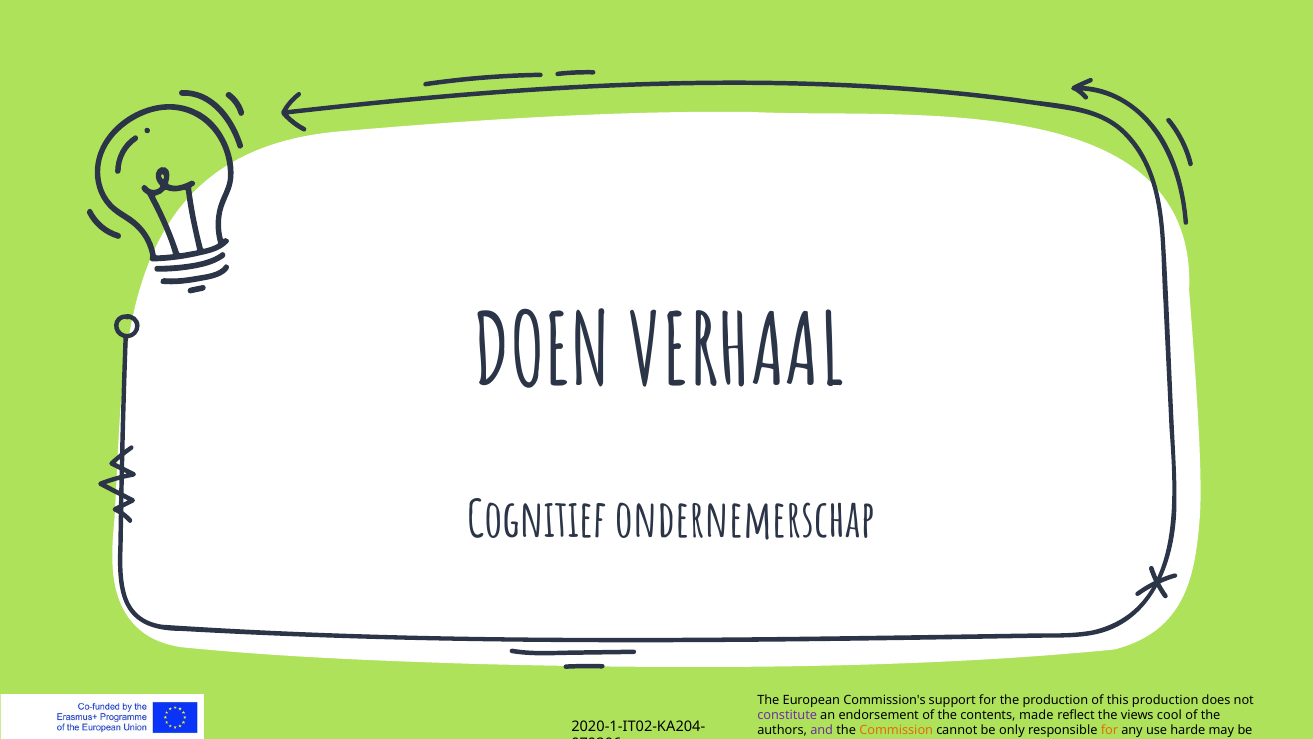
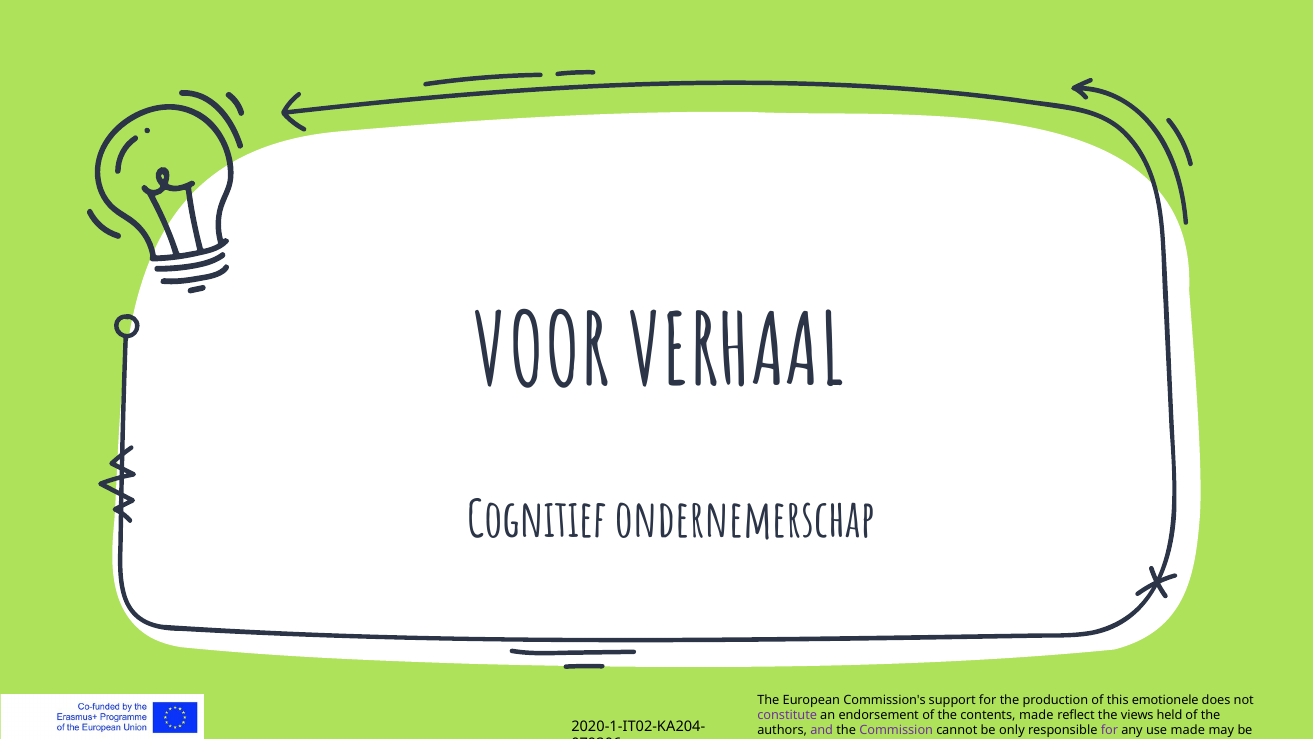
DOEN: DOEN -> VOOR (542, 353)
this production: production -> emotionele (1165, 700)
cool: cool -> held (1170, 715)
Commission colour: orange -> purple (896, 730)
for colour: orange -> purple (1109, 730)
use harde: harde -> made (1188, 730)
